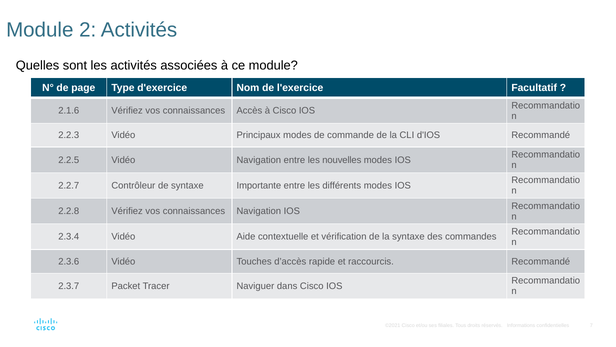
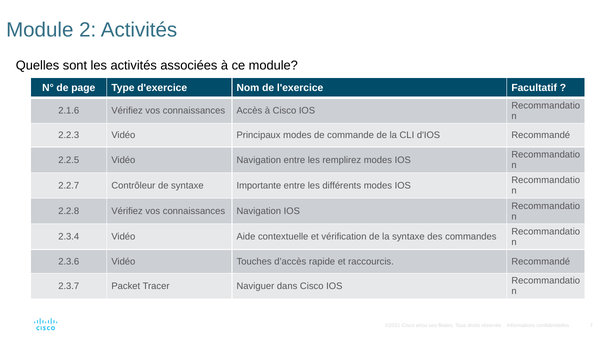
nouvelles: nouvelles -> remplirez (342, 160)
